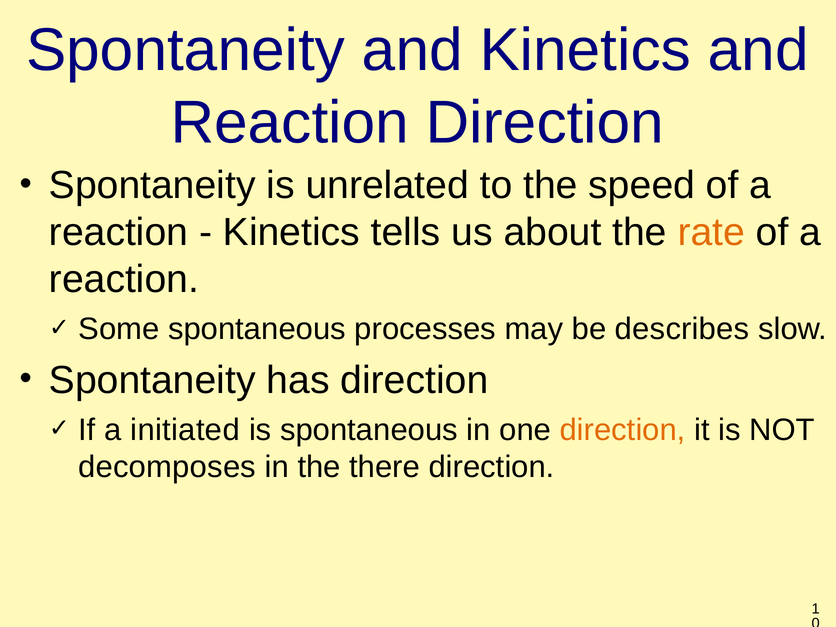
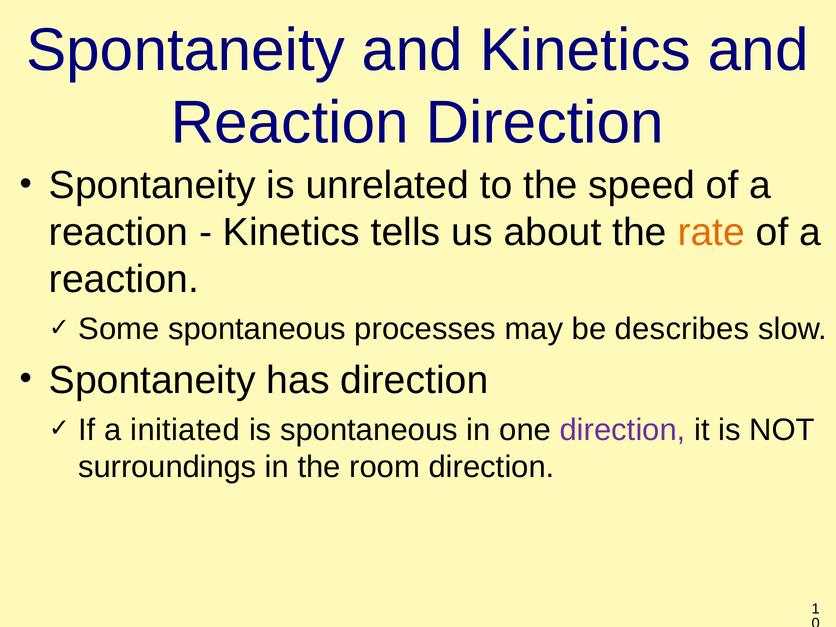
direction colour: orange -> purple (623, 430)
decomposes: decomposes -> surroundings (167, 467)
there: there -> room (385, 467)
